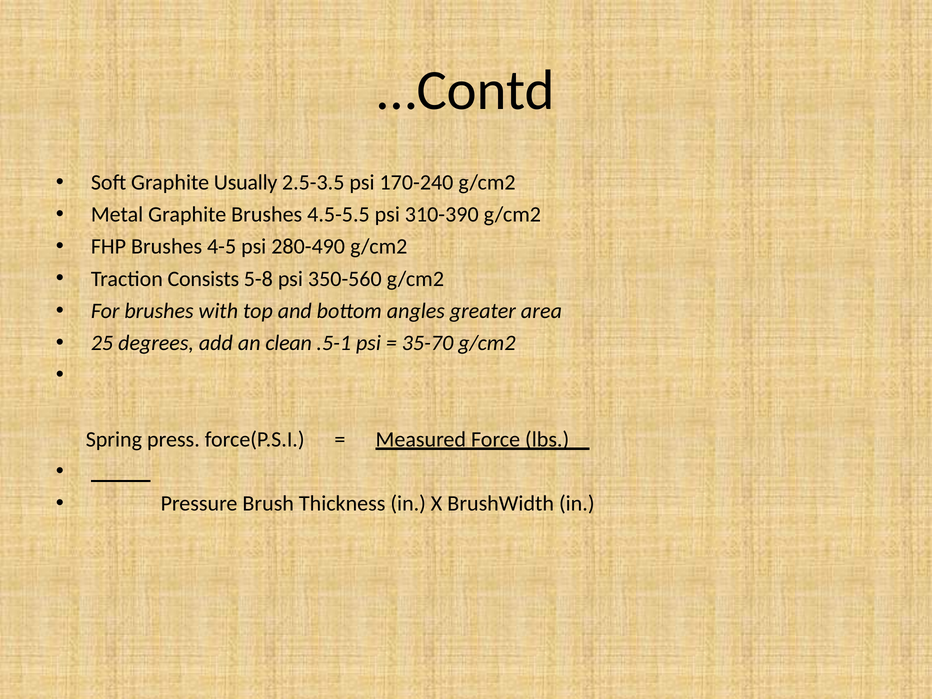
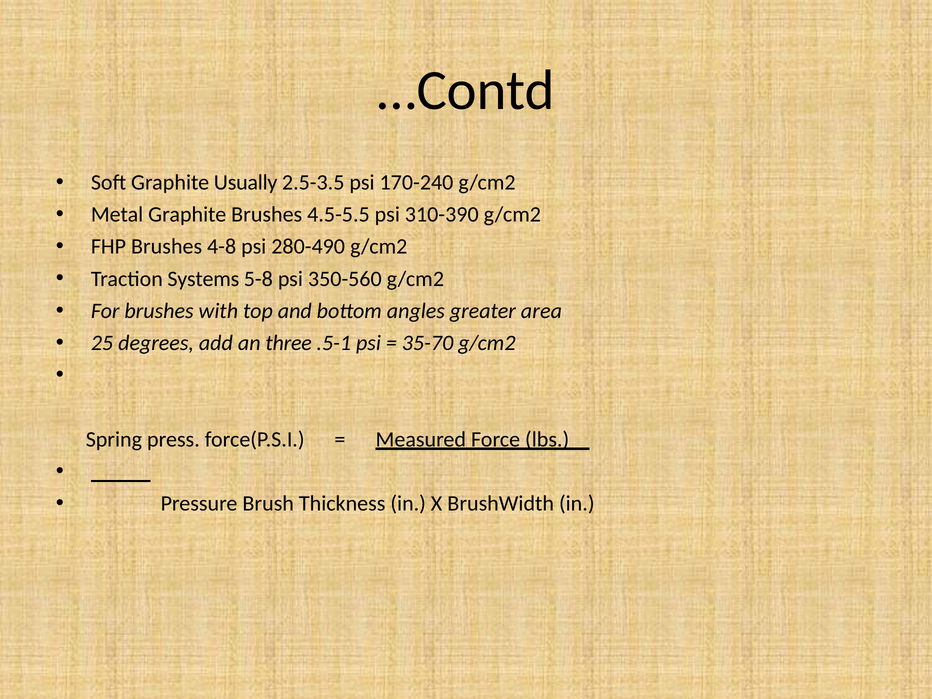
4-5: 4-5 -> 4-8 (222, 247)
Consists: Consists -> Systems (203, 279)
clean: clean -> three (289, 343)
